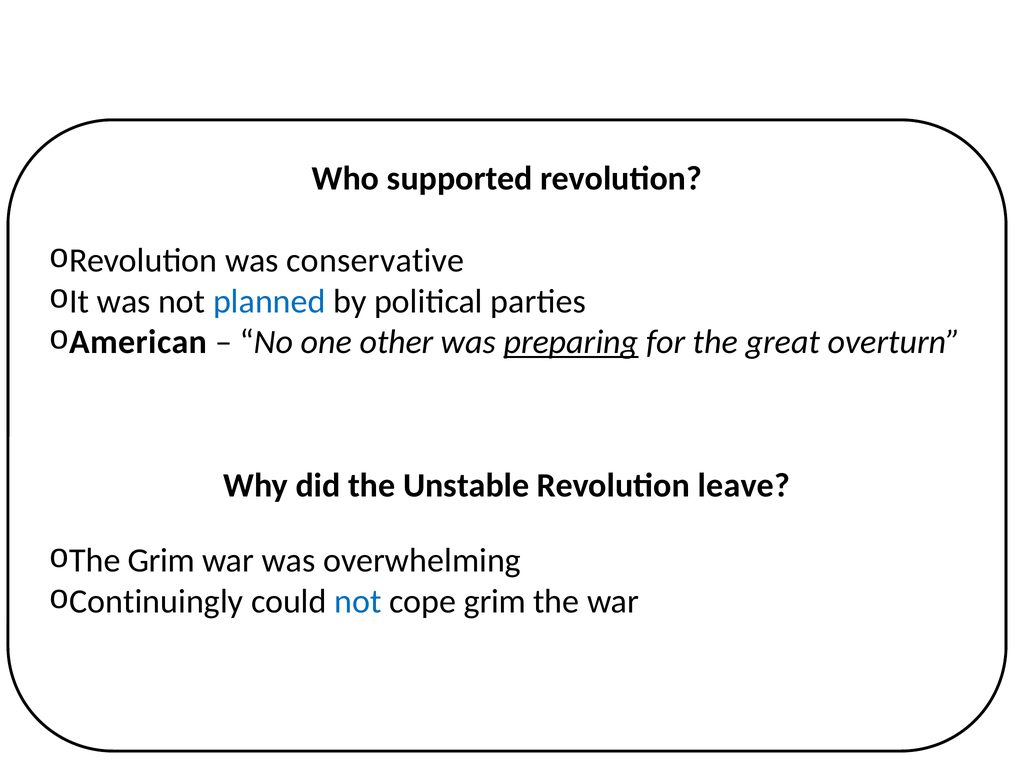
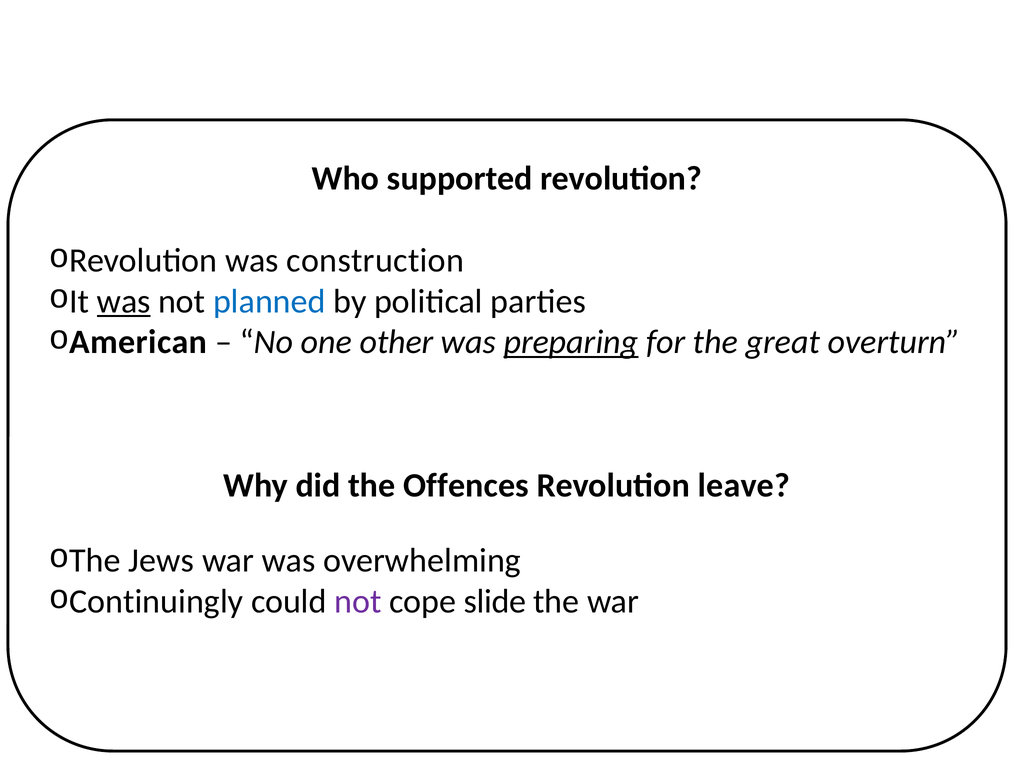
conservative: conservative -> construction (375, 260)
was underline: none -> present (124, 301)
Unstable: Unstable -> Offences (466, 485)
The Grim: Grim -> Jews (161, 560)
not colour: blue -> purple (358, 601)
cope grim: grim -> slide (495, 601)
